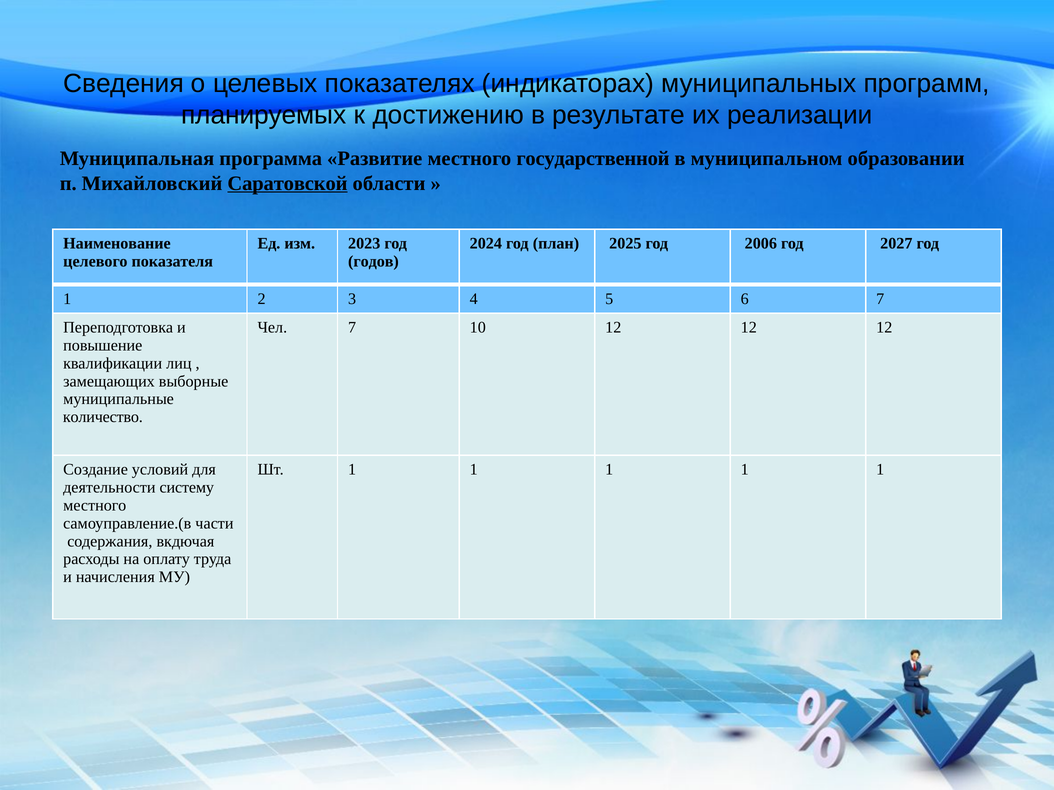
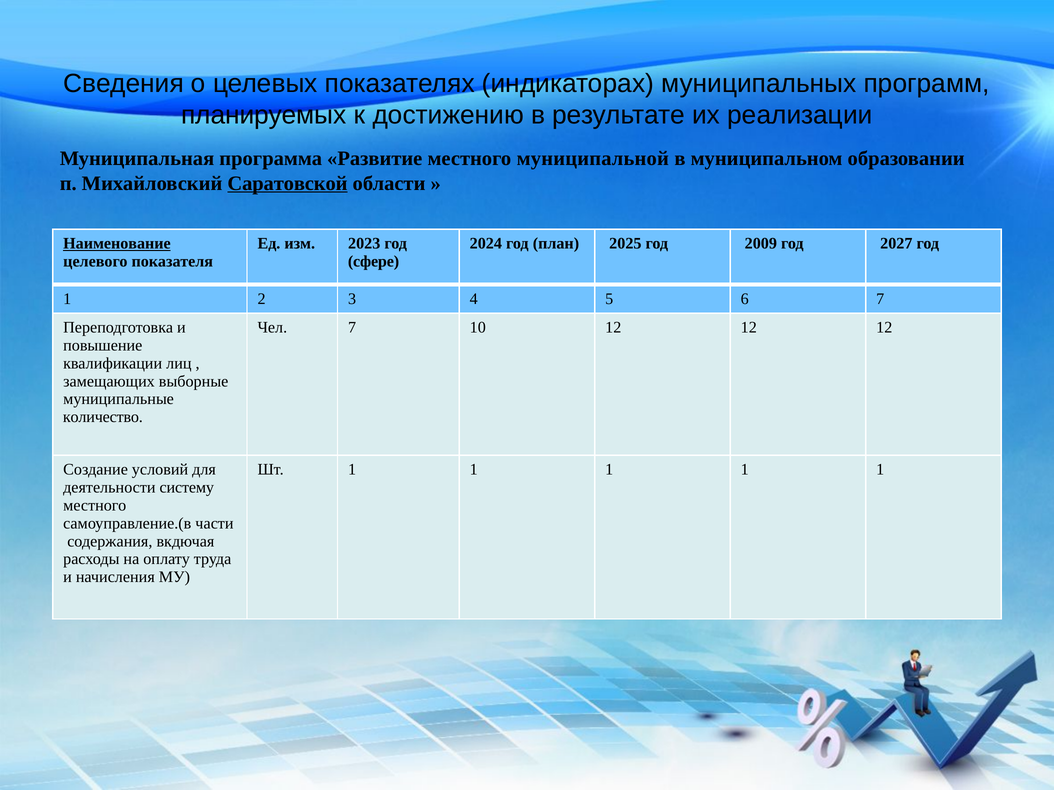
государственной: государственной -> муниципальной (593, 159)
Наименование underline: none -> present (117, 244)
2006: 2006 -> 2009 (761, 244)
годов: годов -> сфере (374, 262)
